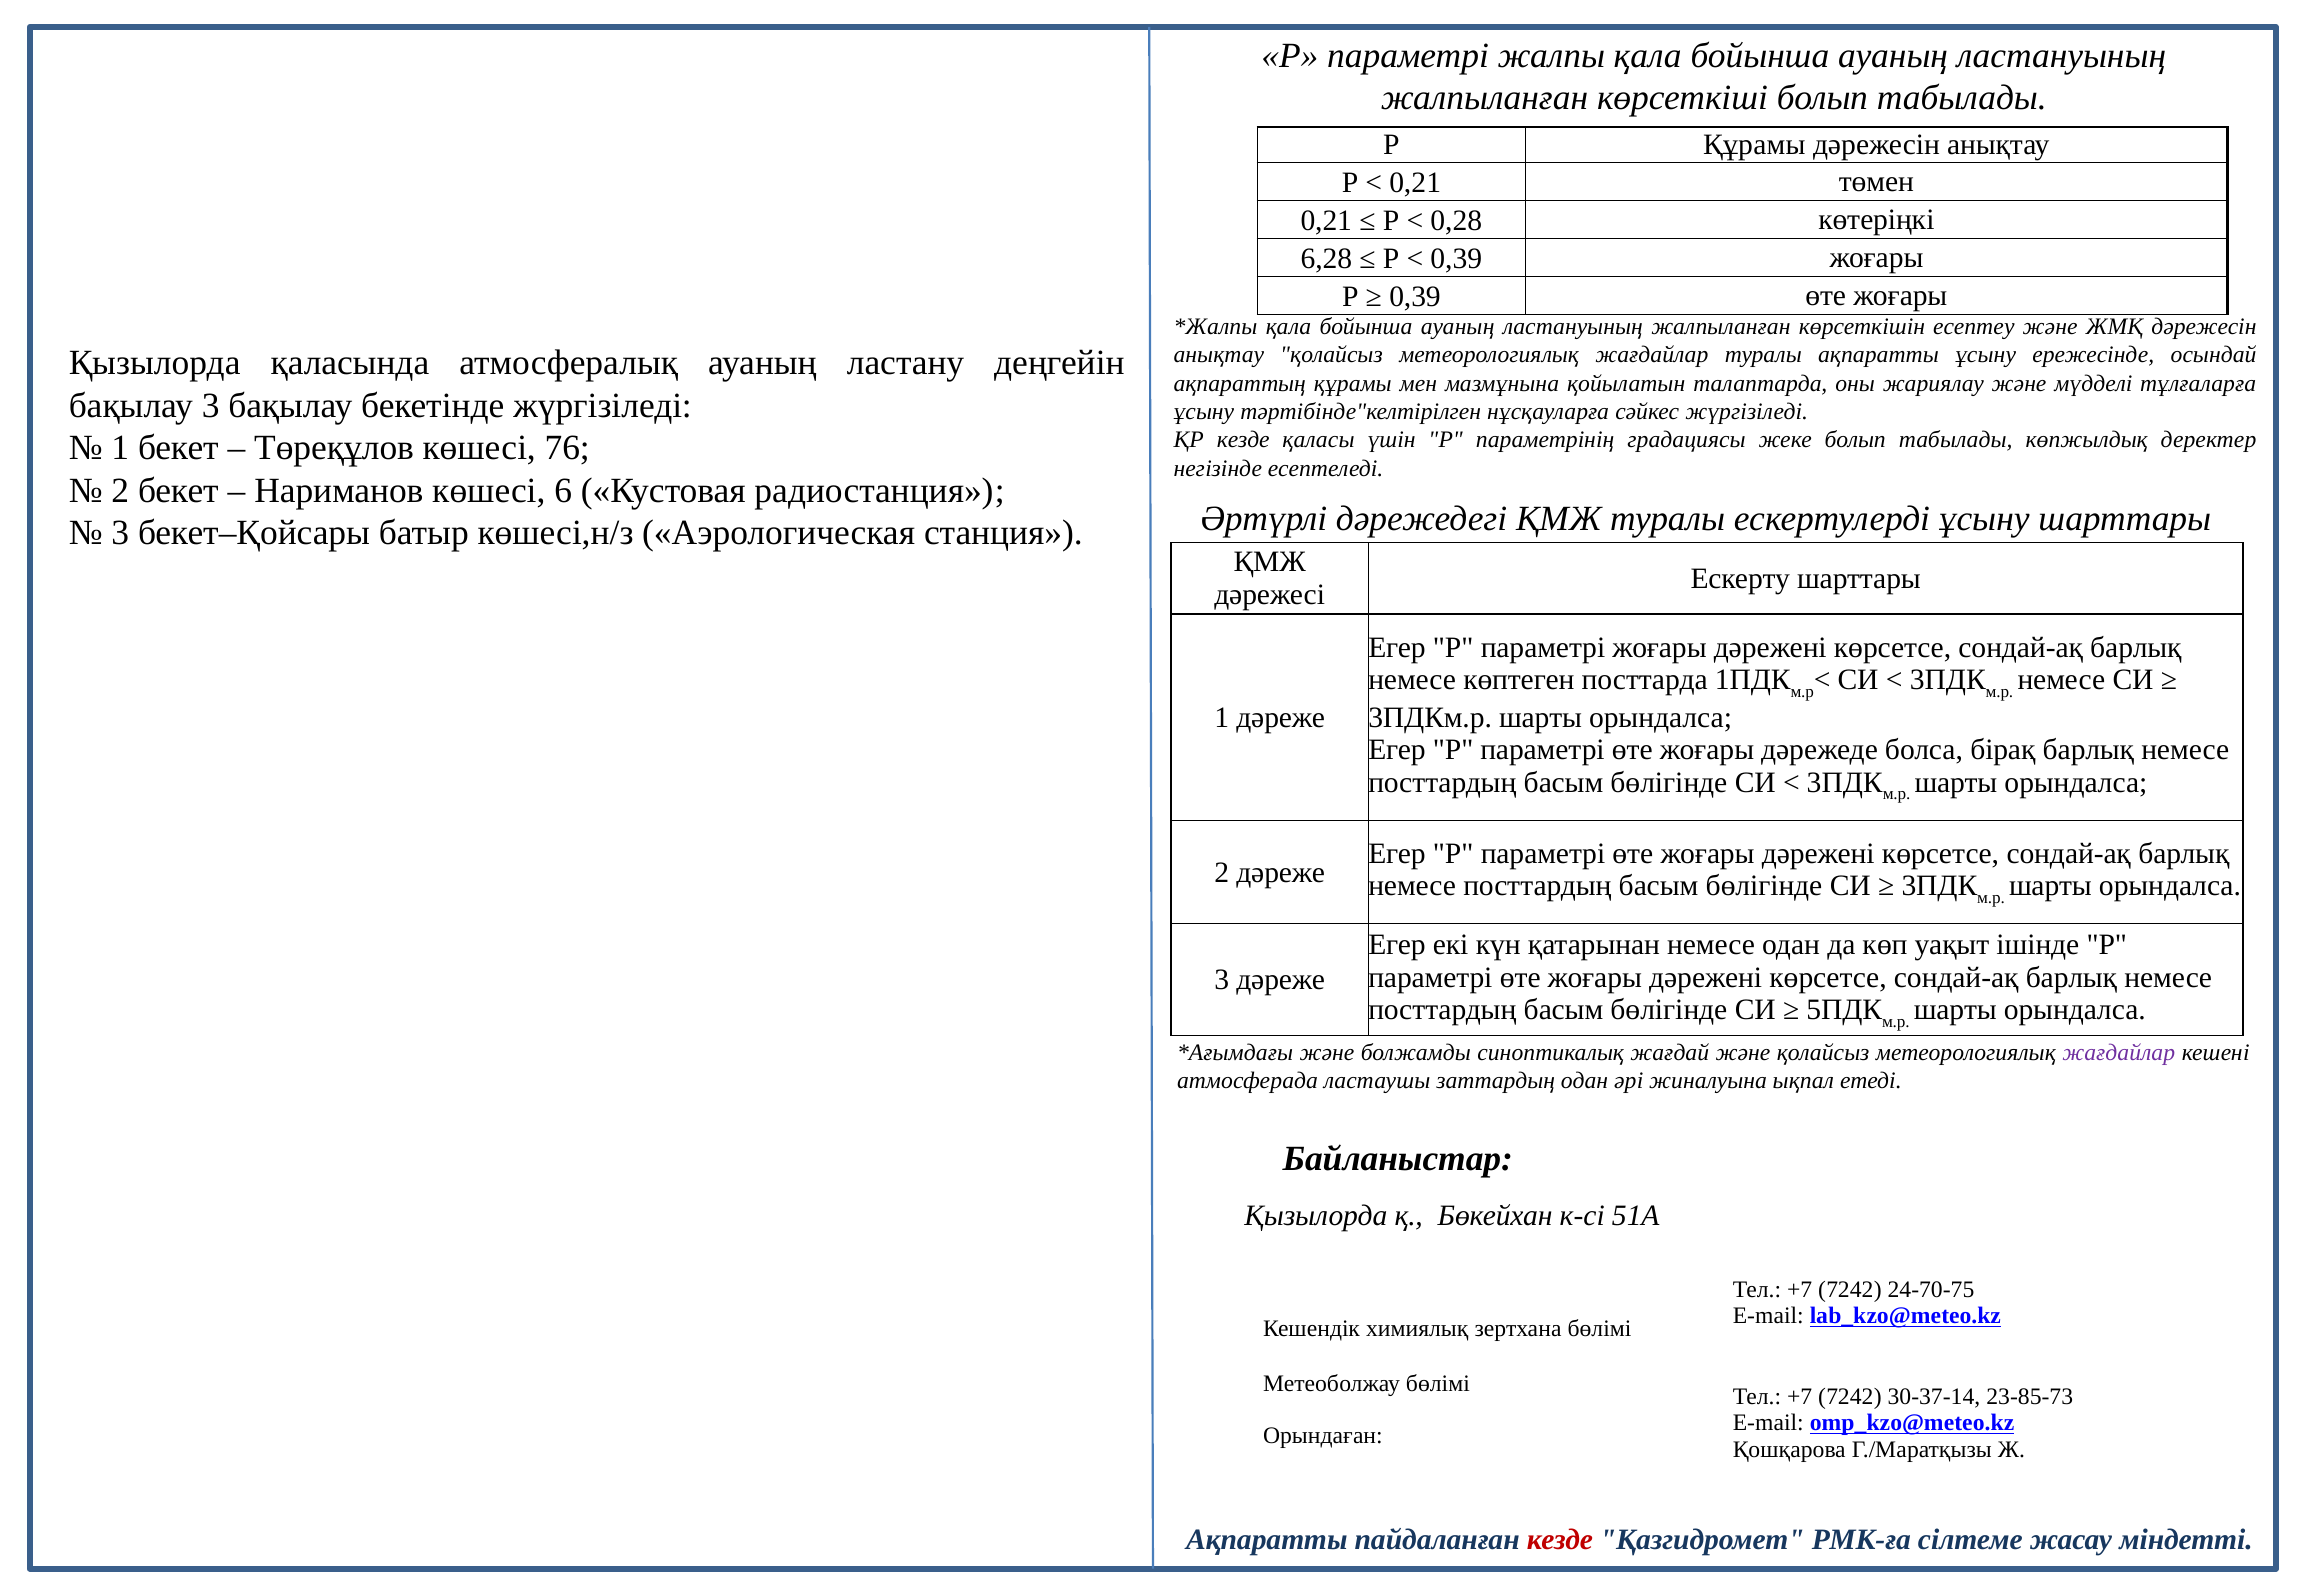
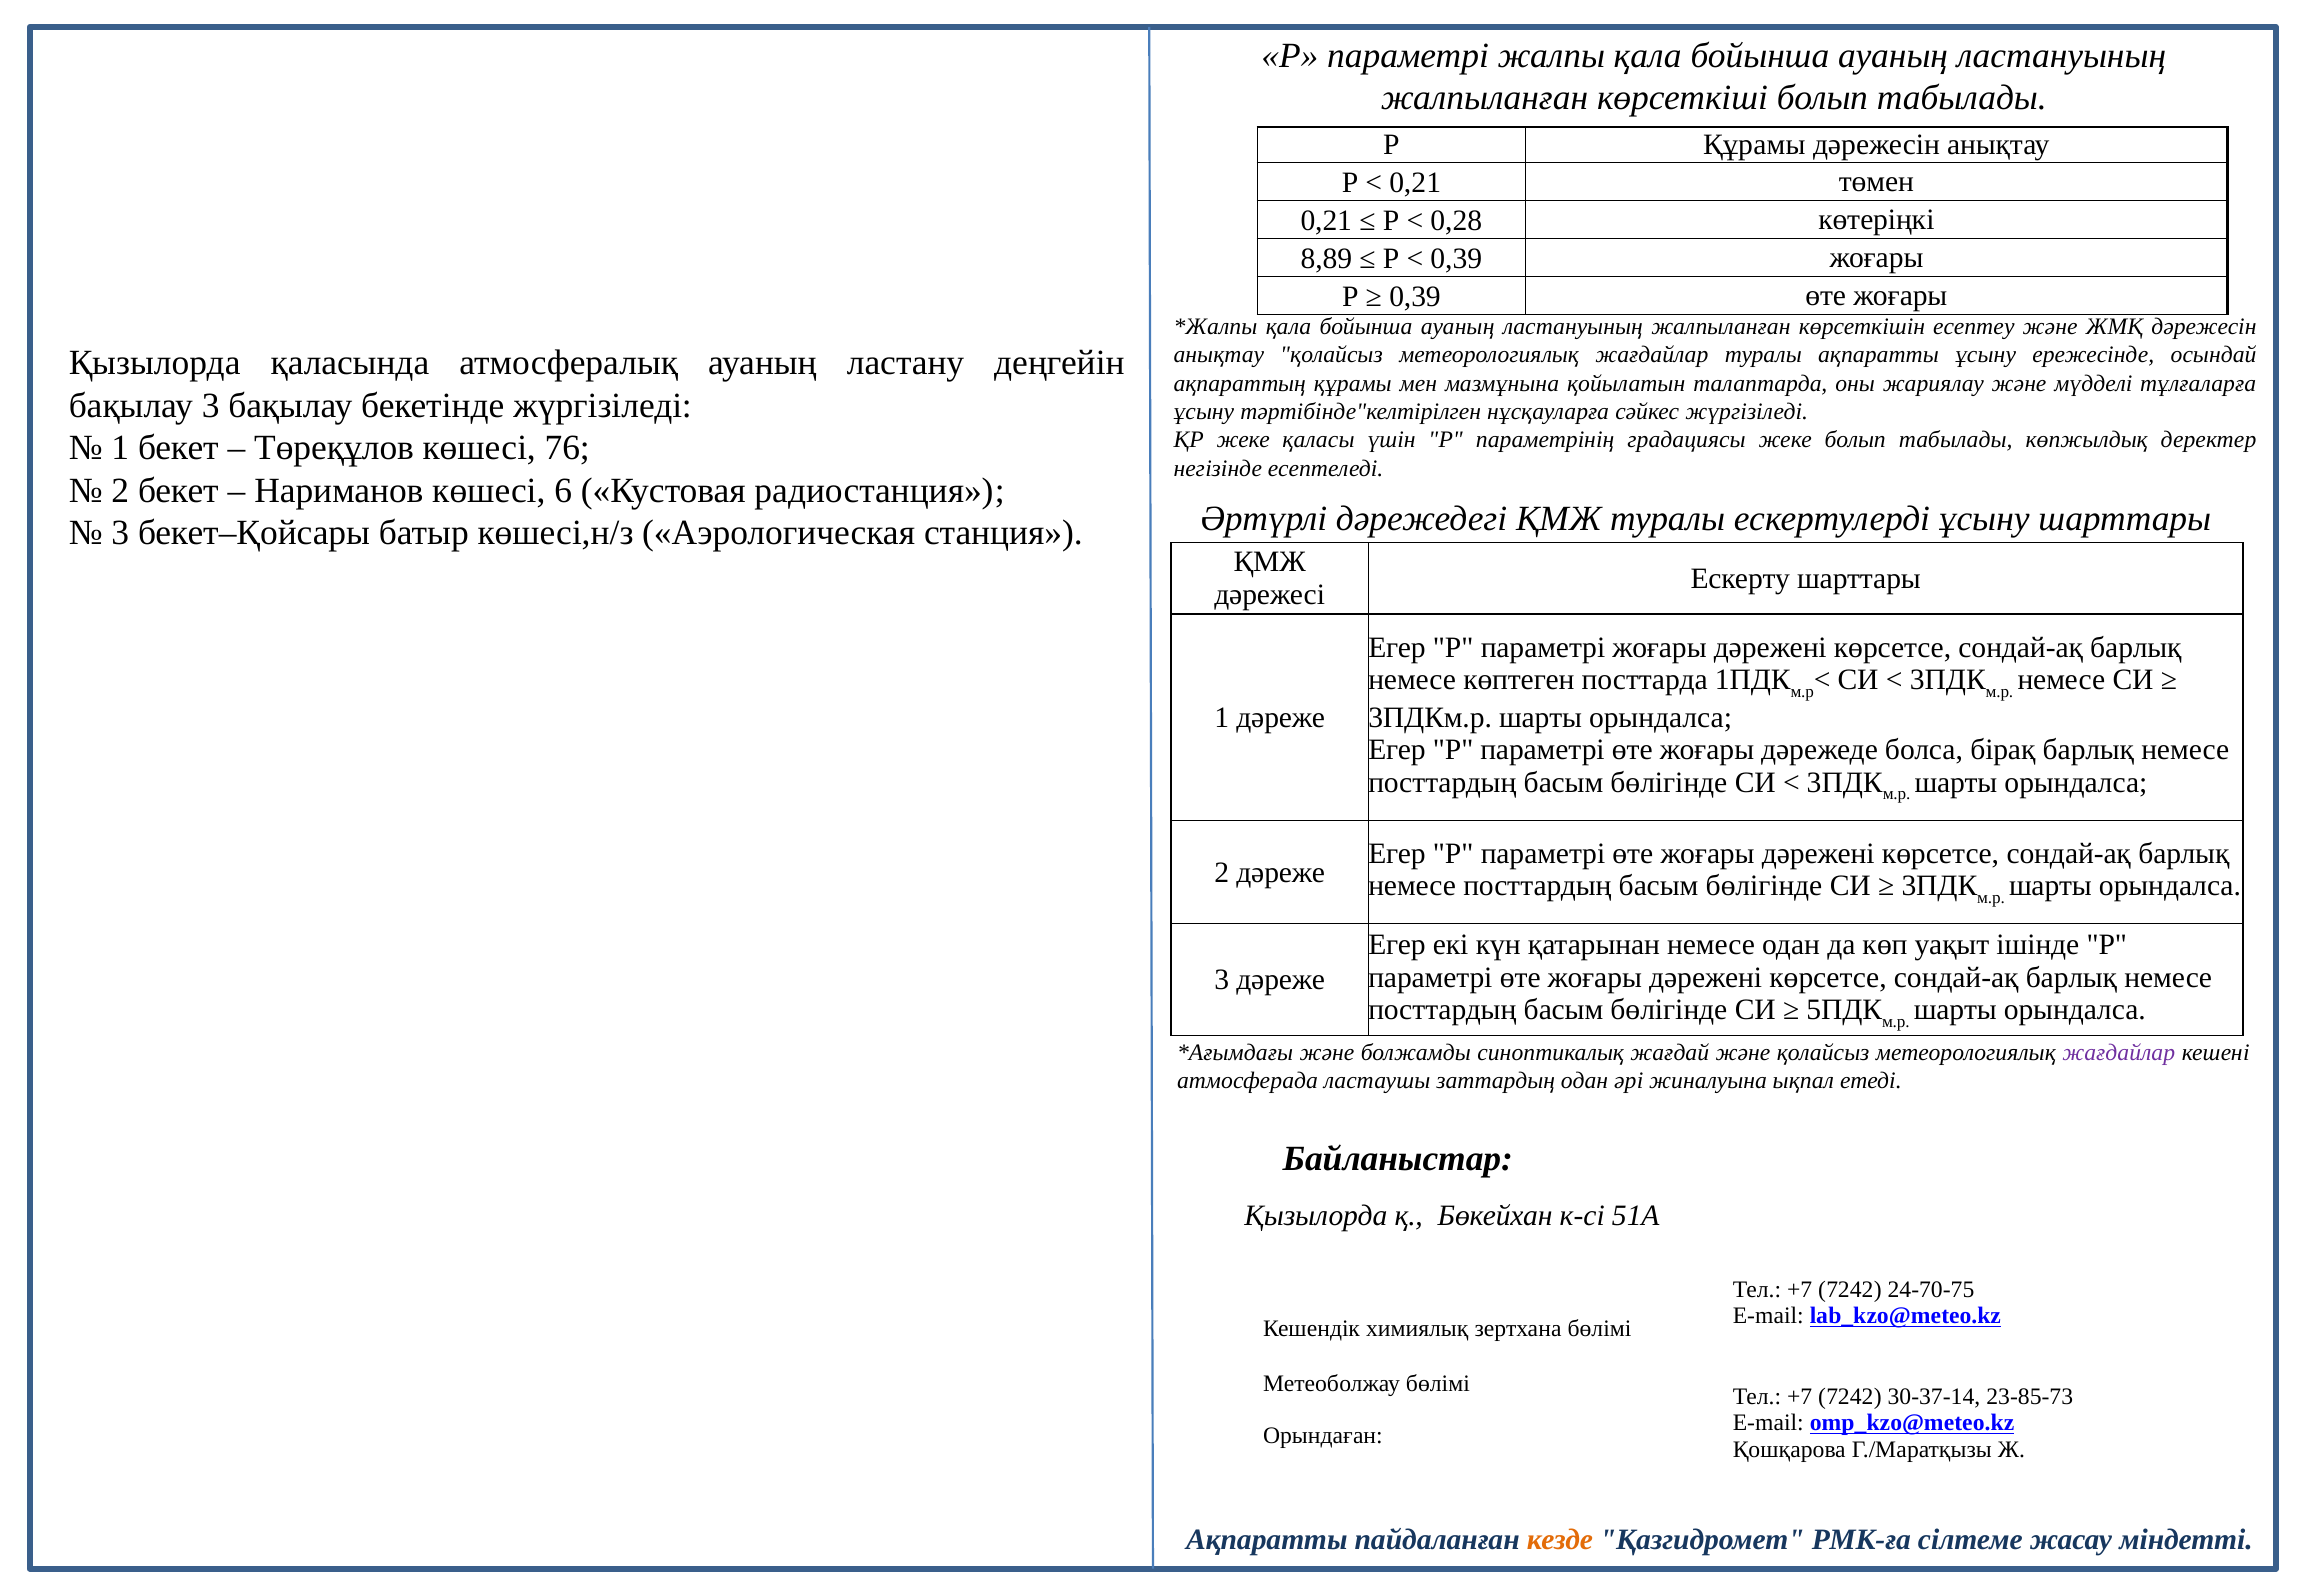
6,28: 6,28 -> 8,89 (1326, 259)
ҚР кезде: кезде -> жеке (1243, 440)
кезде colour: red -> orange (1560, 1540)
